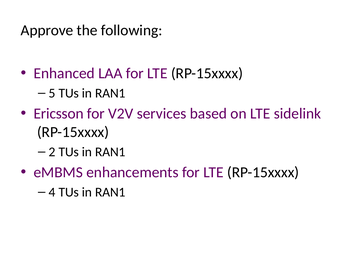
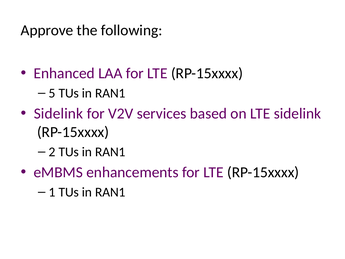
Ericsson: Ericsson -> Sidelink (58, 114)
4: 4 -> 1 (52, 192)
